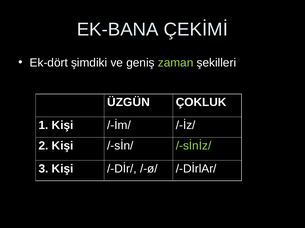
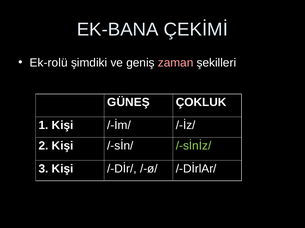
Ek-dört: Ek-dört -> Ek-rolü (49, 63)
zaman colour: light green -> pink (176, 63)
ÜZGÜN: ÜZGÜN -> GÜNEŞ (129, 103)
